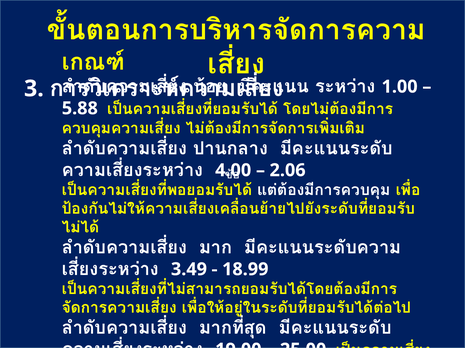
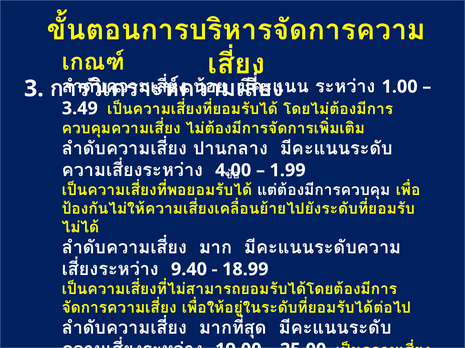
5.88: 5.88 -> 3.49 (80, 109)
2.06: 2.06 -> 1.99 (288, 171)
3.49: 3.49 -> 9.40 (189, 270)
